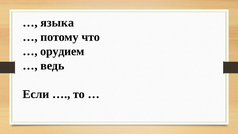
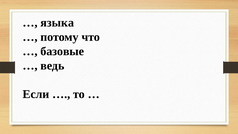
орудием: орудием -> базовые (62, 51)
